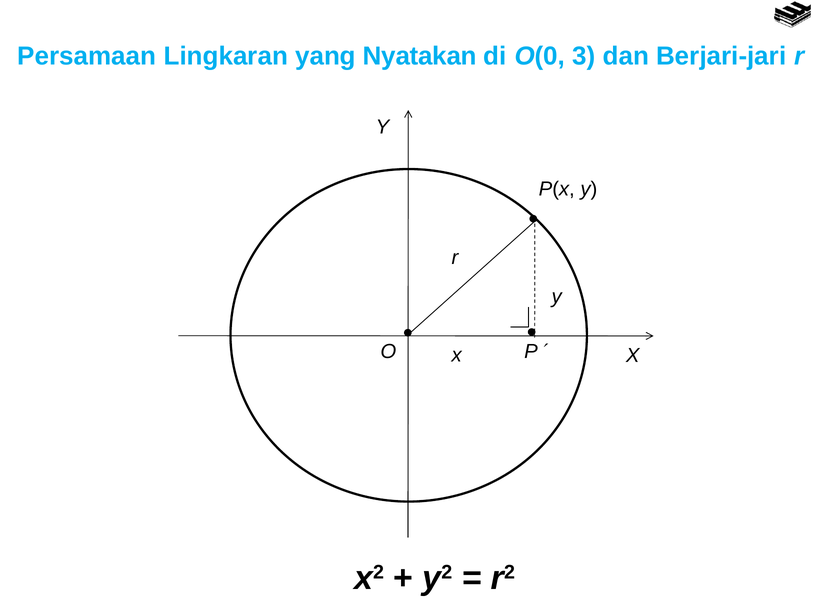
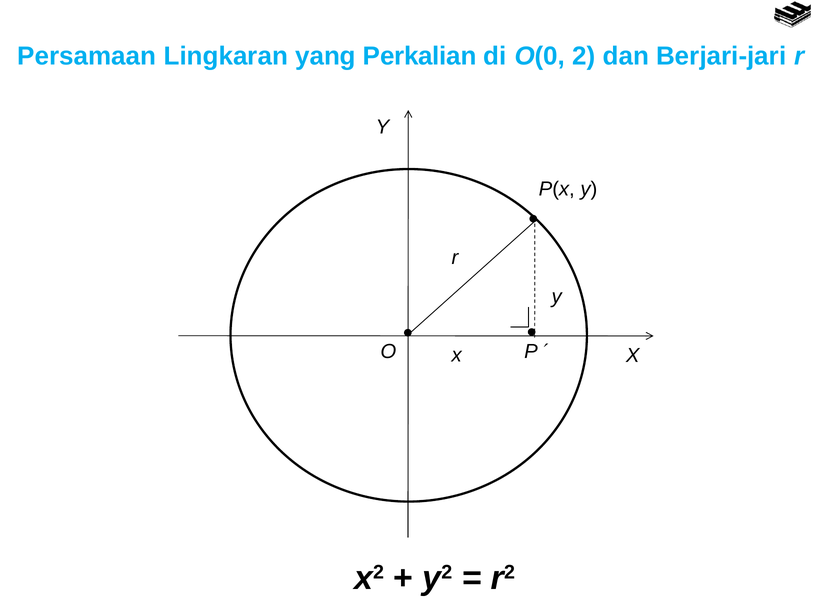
Nyatakan: Nyatakan -> Perkalian (420, 56)
3: 3 -> 2 (584, 56)
